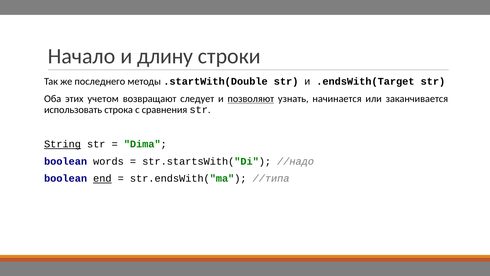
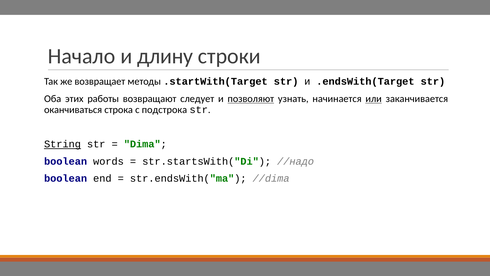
последнего: последнего -> возвращает (100, 81)
.startWith(Double: .startWith(Double -> .startWith(Target (216, 81)
учетом: учетом -> работы (103, 99)
или underline: none -> present (374, 99)
использовать: использовать -> оканчиваться (73, 110)
сравнения: сравнения -> подстрока (164, 110)
end underline: present -> none (102, 178)
//типа: //типа -> //dima (271, 178)
